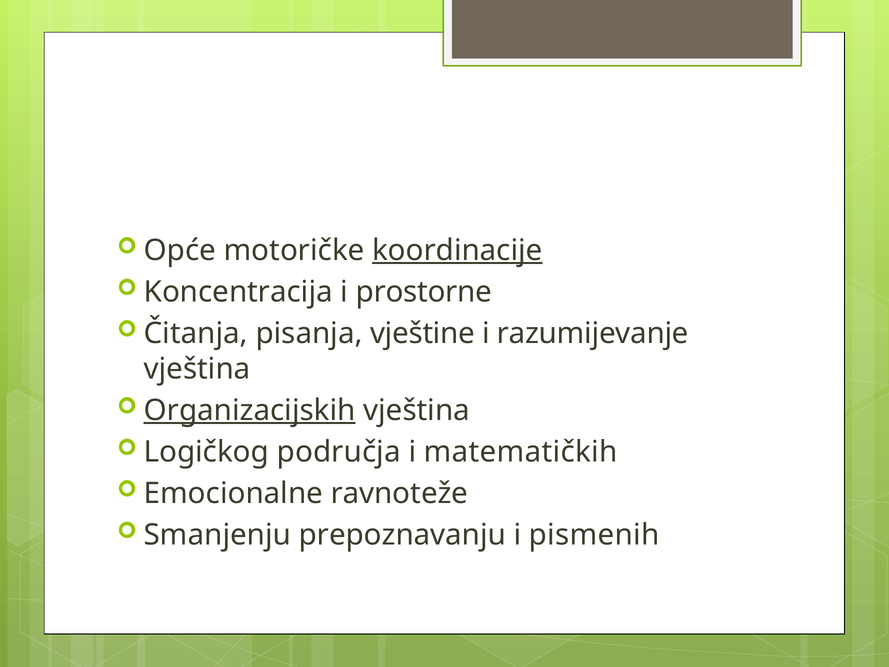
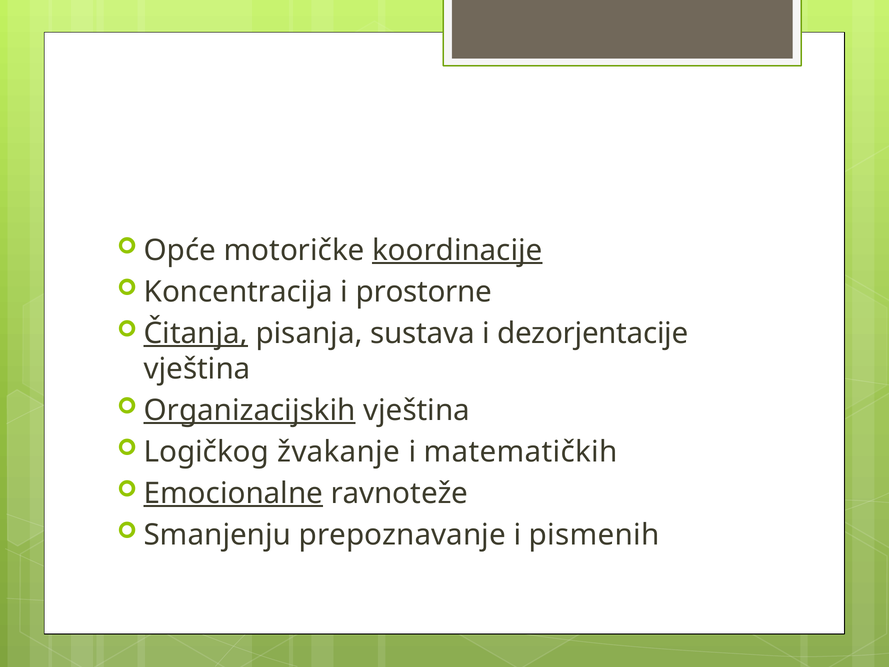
Čitanja underline: none -> present (196, 333)
vještine: vještine -> sustava (423, 333)
razumijevanje: razumijevanje -> dezorjentacije (593, 333)
područja: područja -> žvakanje (339, 452)
Emocionalne underline: none -> present (233, 493)
prepoznavanju: prepoznavanju -> prepoznavanje (402, 535)
